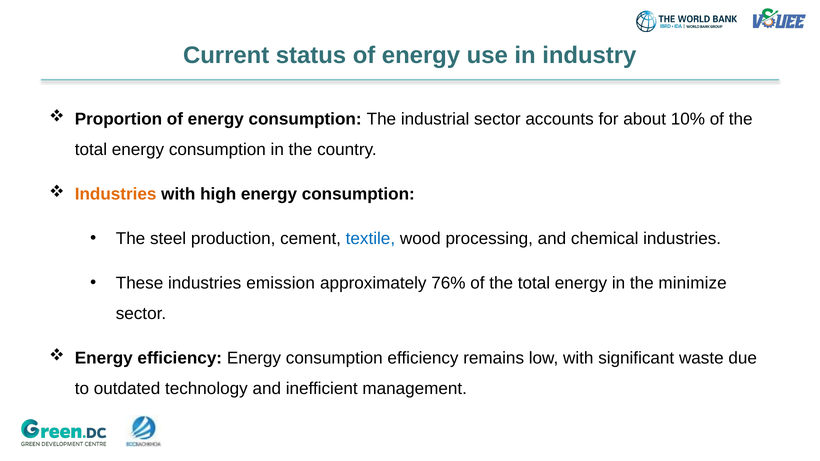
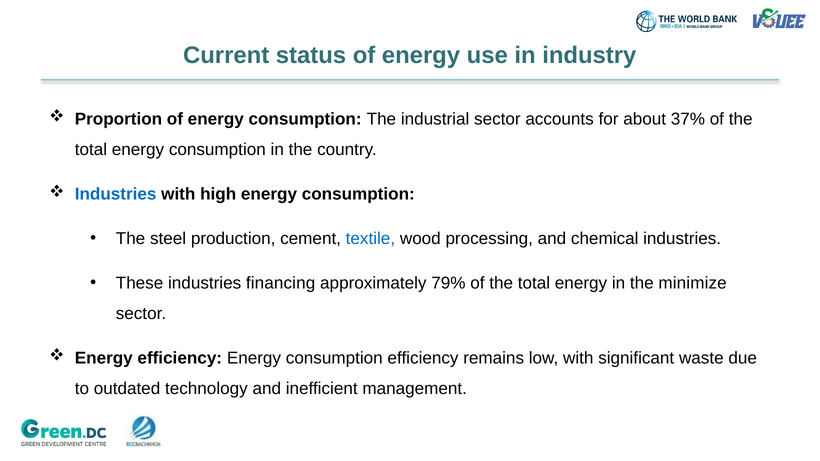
10%: 10% -> 37% (688, 119)
Industries colour: orange -> blue (116, 194)
emission: emission -> financing (281, 283)
76%: 76% -> 79% (448, 283)
